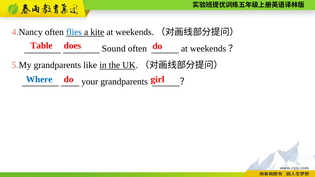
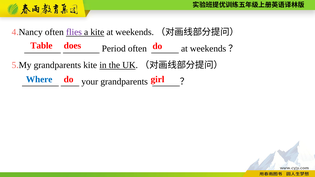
flies colour: blue -> purple (74, 32)
Sound: Sound -> Period (114, 49)
grandparents like: like -> kite (90, 65)
